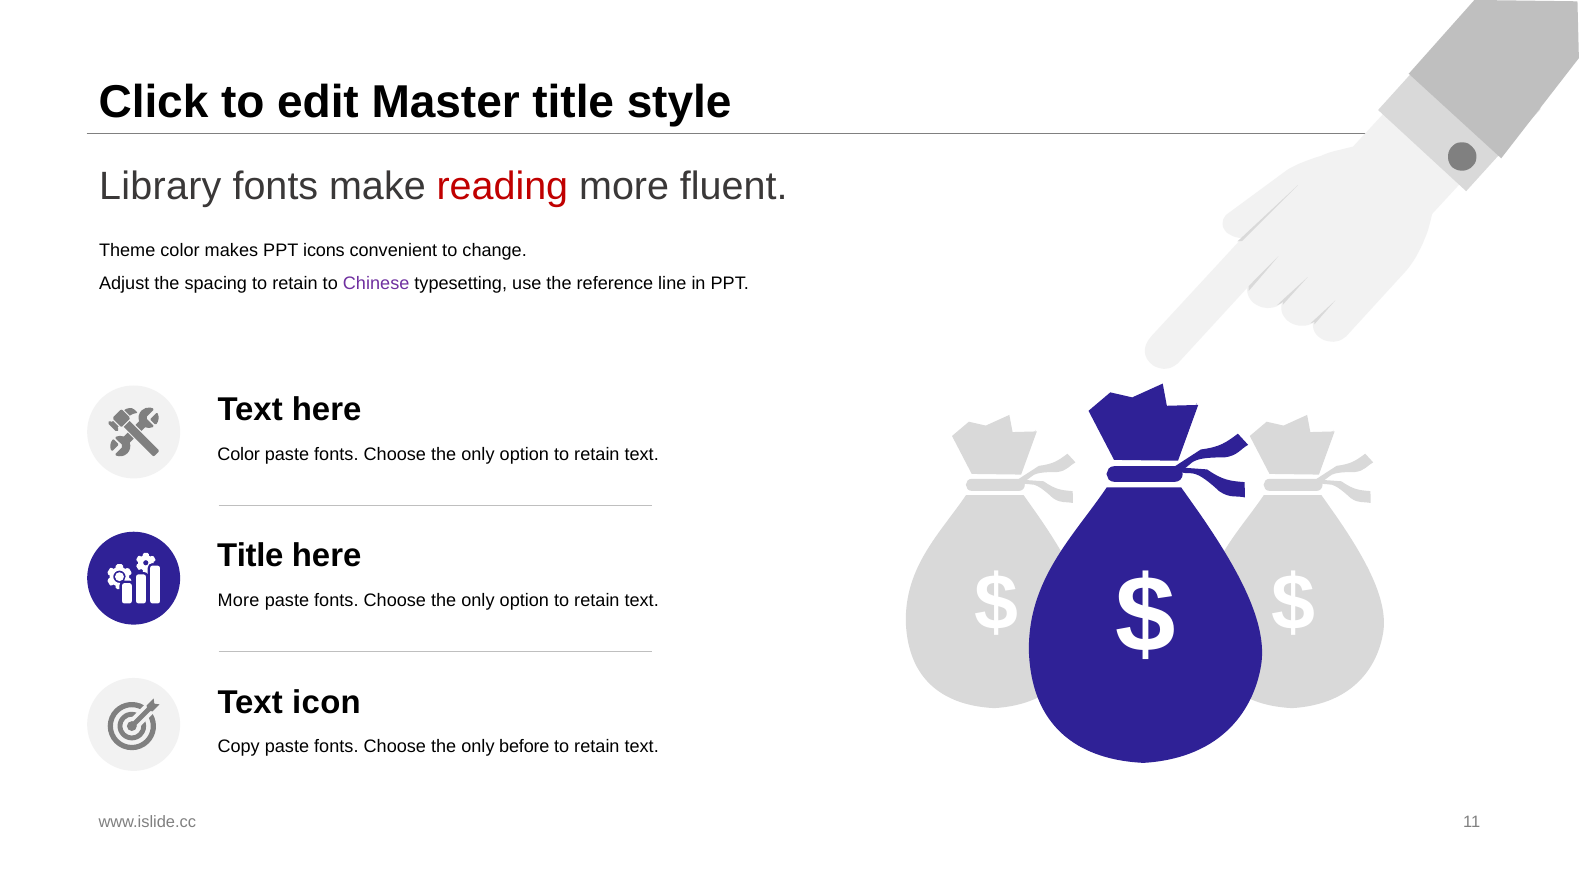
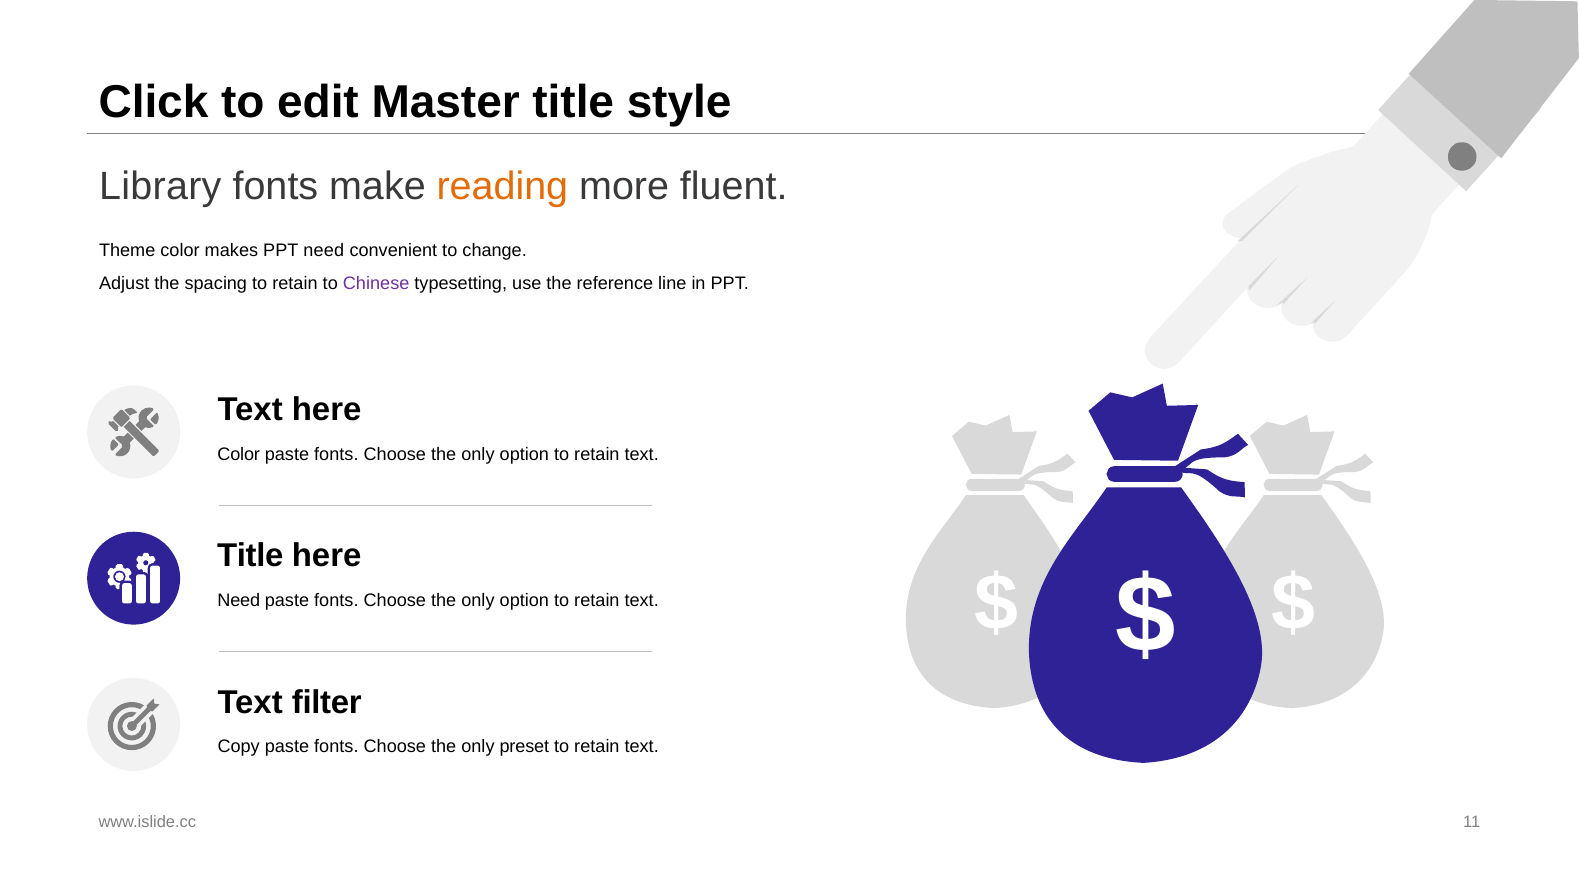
reading colour: red -> orange (502, 187)
PPT icons: icons -> need (324, 251)
More: More -> Need (239, 601)
icon: icon -> filter (327, 702)
before: before -> preset (524, 747)
